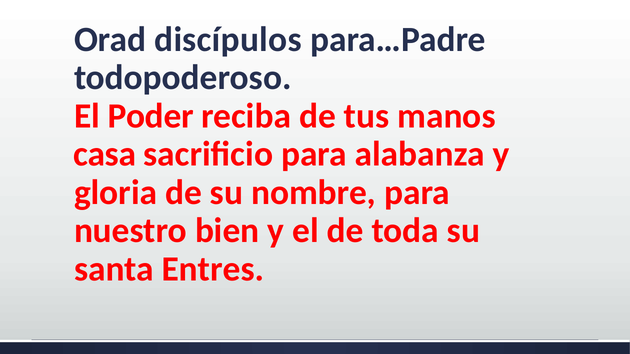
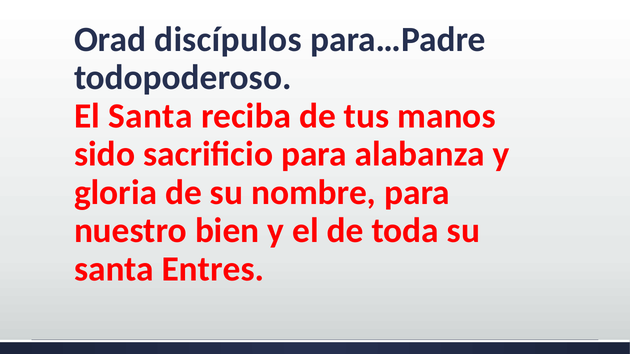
El Poder: Poder -> Santa (150, 116)
casa: casa -> sido (105, 154)
